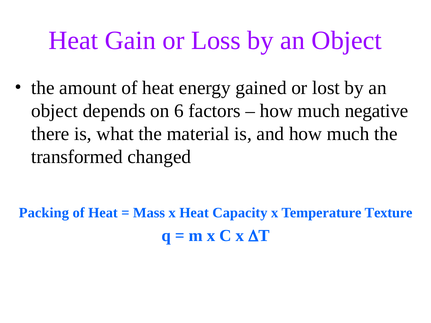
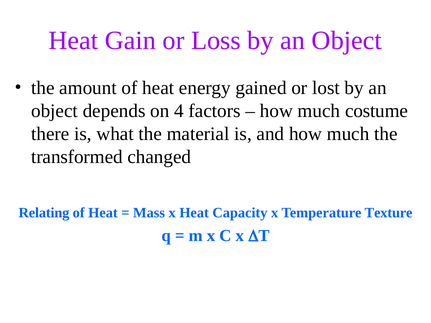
6: 6 -> 4 (179, 111)
negative: negative -> costume (376, 111)
Packing: Packing -> Relating (44, 213)
